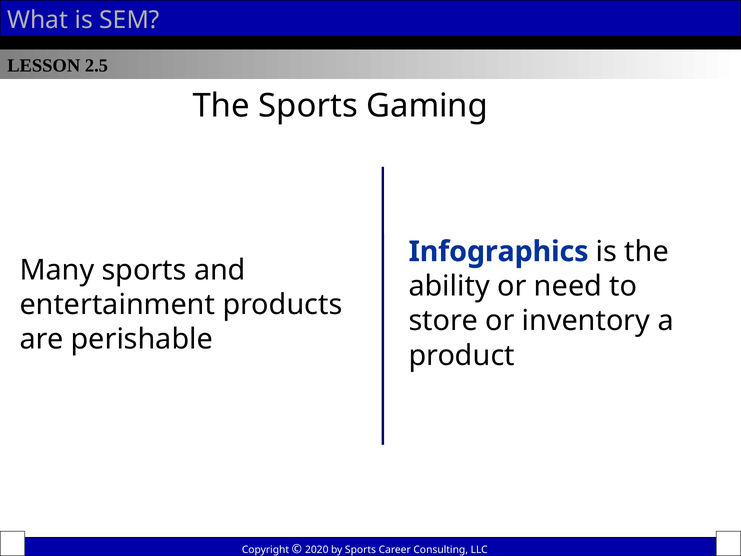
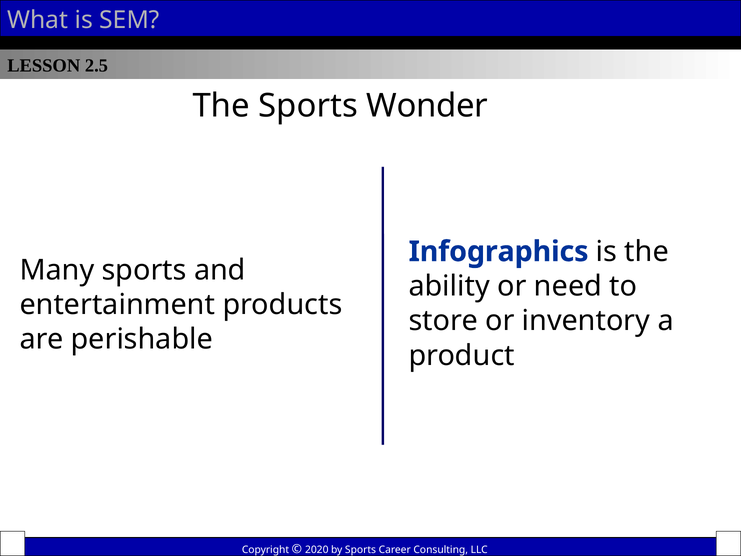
Gaming: Gaming -> Wonder (427, 106)
